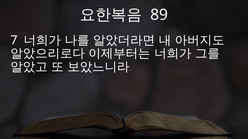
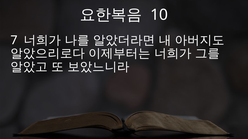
89: 89 -> 10 (159, 15)
